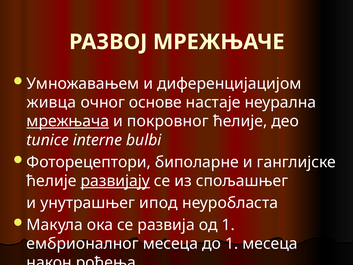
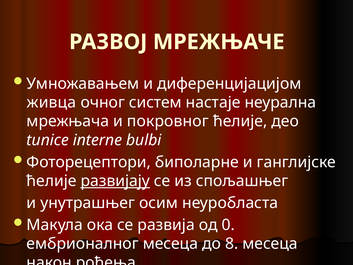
основе: основе -> систем (155, 102)
мрежњача underline: present -> none (68, 121)
ипод: ипод -> осим (159, 203)
од 1: 1 -> 0 (228, 225)
до 1: 1 -> 8 (232, 244)
